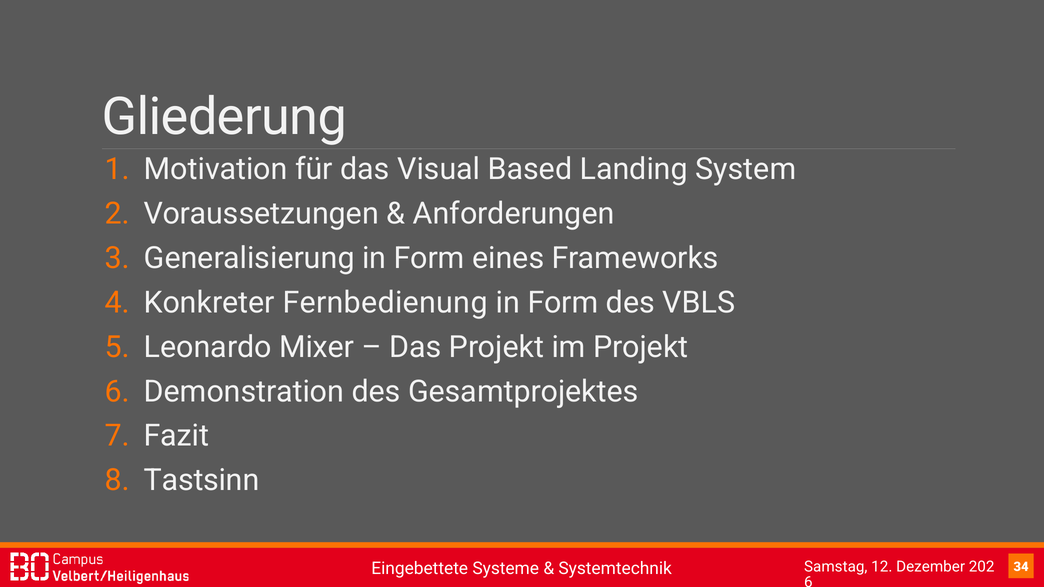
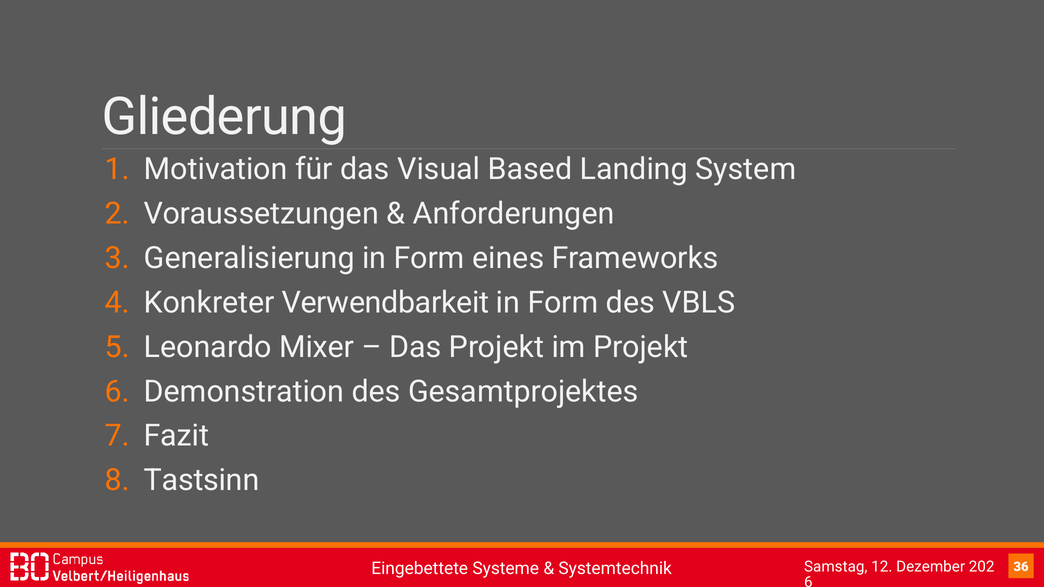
Fernbedienung: Fernbedienung -> Verwendbarkeit (385, 303)
34: 34 -> 36 (1021, 567)
